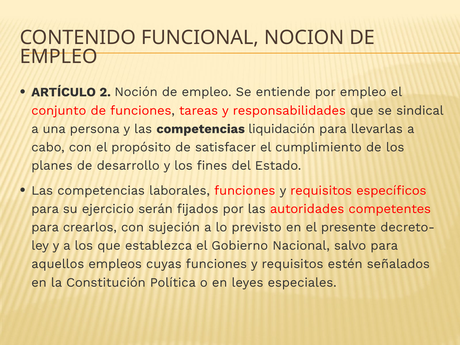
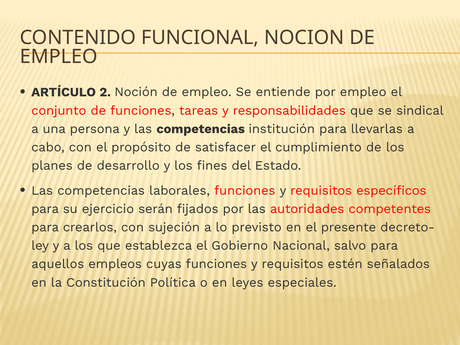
liquidación: liquidación -> institución (282, 129)
